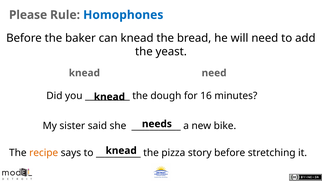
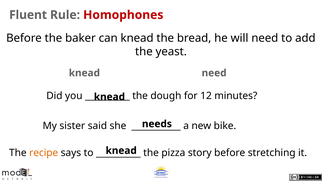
Please: Please -> Fluent (28, 15)
Homophones colour: blue -> red (123, 15)
16: 16 -> 12 (206, 96)
